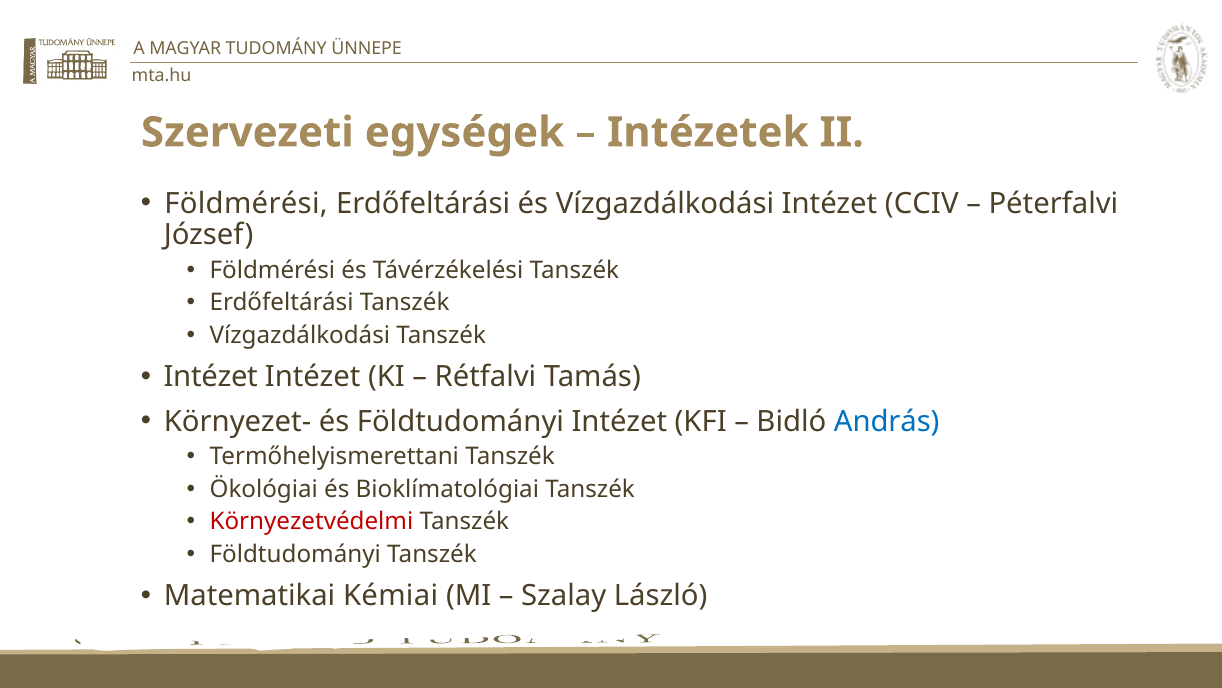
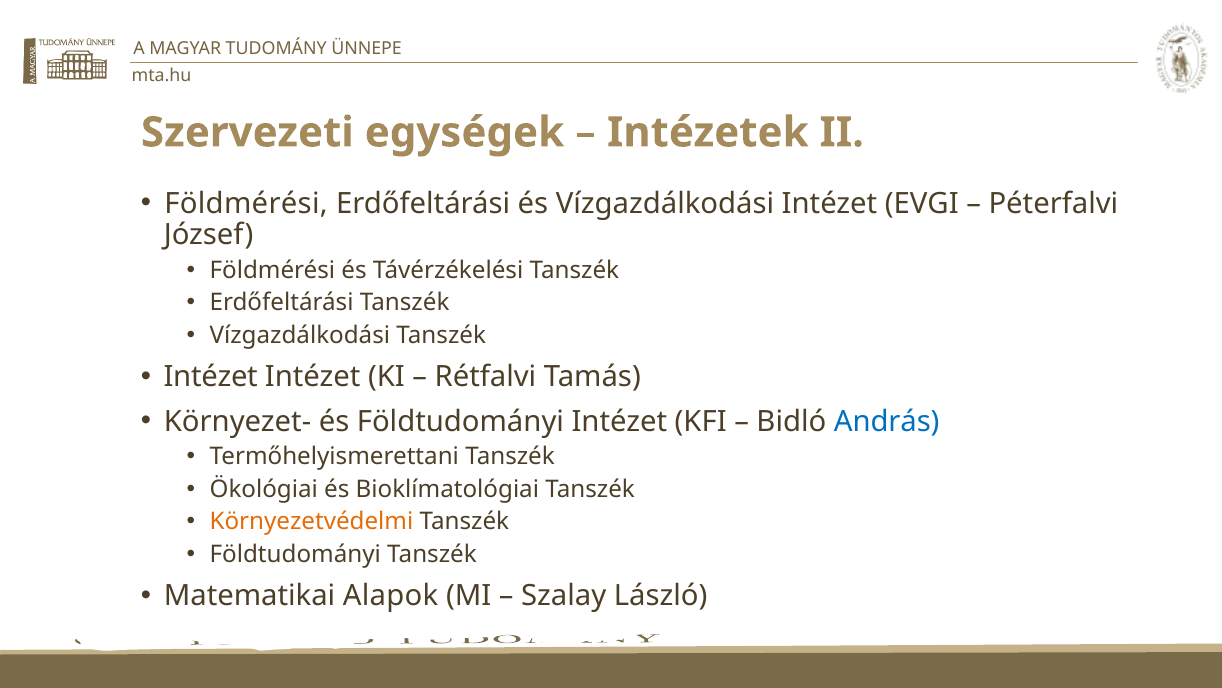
CCIV: CCIV -> EVGI (922, 203)
Környezetvédelmi colour: red -> orange (311, 521)
Kémiai: Kémiai -> Alapok (391, 596)
